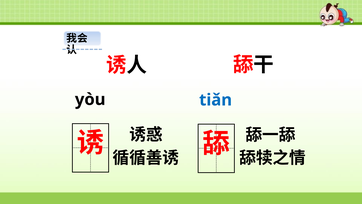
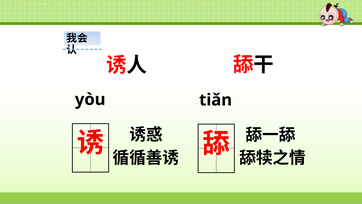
tiǎn colour: blue -> black (216, 100)
